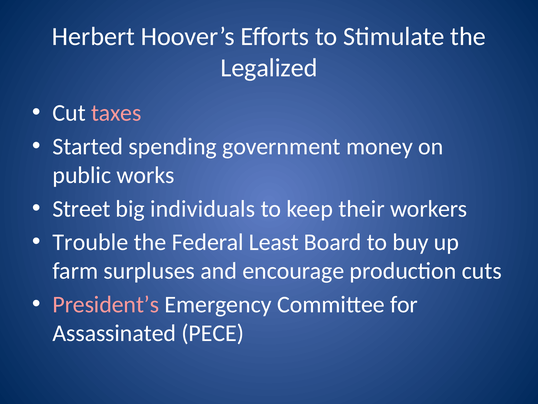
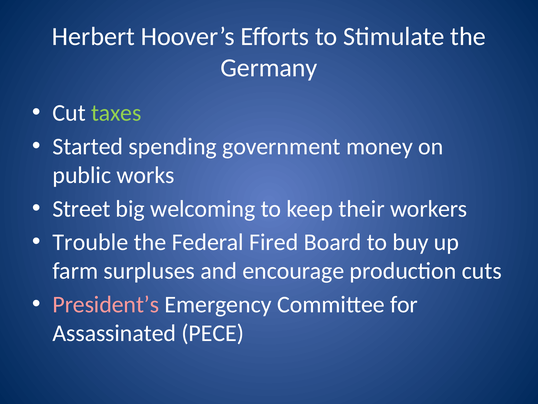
Legalized: Legalized -> Germany (269, 68)
taxes colour: pink -> light green (116, 113)
individuals: individuals -> welcoming (203, 209)
Least: Least -> Fired (274, 242)
